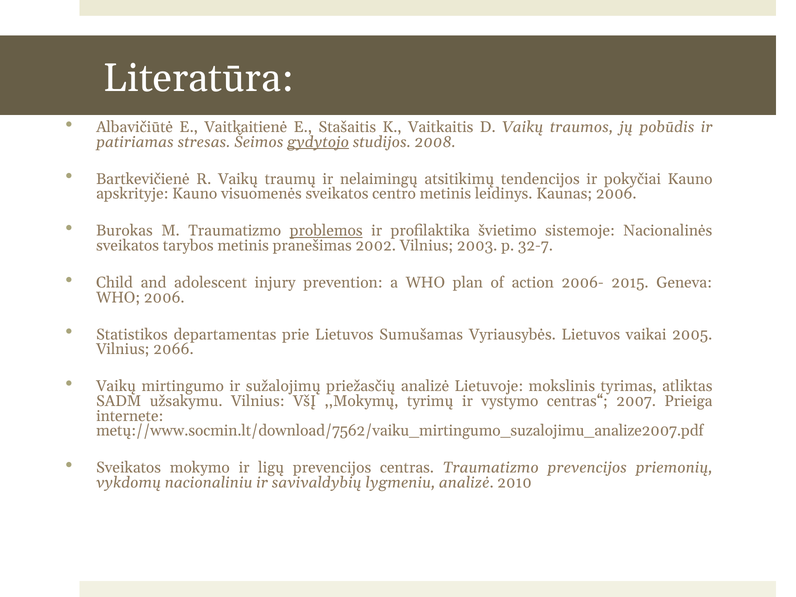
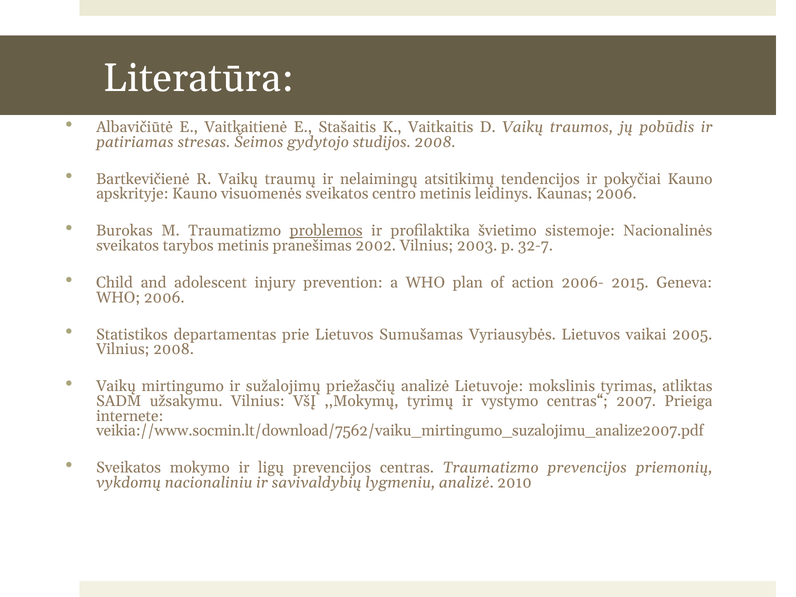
gydytojo underline: present -> none (318, 142)
Vilnius 2066: 2066 -> 2008 (174, 349)
metų://www.socmin.lt/download/7562/vaiku_mirtingumo_suzalojimu_analize2007.pdf: metų://www.socmin.lt/download/7562/vaiku_mirtingumo_suzalojimu_analize2007.pdf -> veikia://www.socmin.lt/download/7562/vaiku_mirtingumo_suzalojimu_analize2007.pdf (400, 431)
